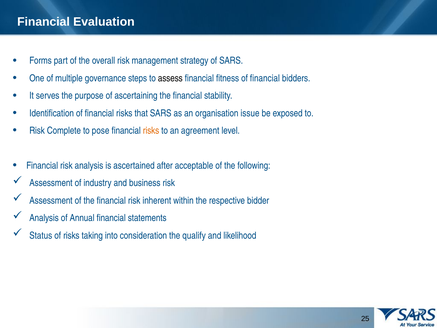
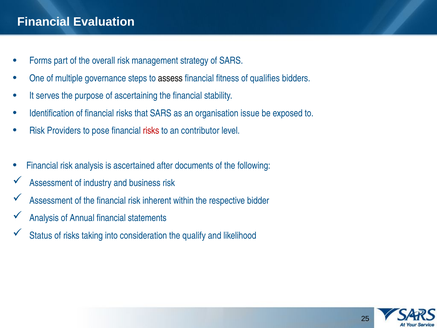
fitness of financial: financial -> qualifies (265, 78)
Complete: Complete -> Providers (64, 131)
risks colour: orange -> red (151, 131)
agreement: agreement -> contributor (200, 131)
acceptable: acceptable -> documents (194, 165)
